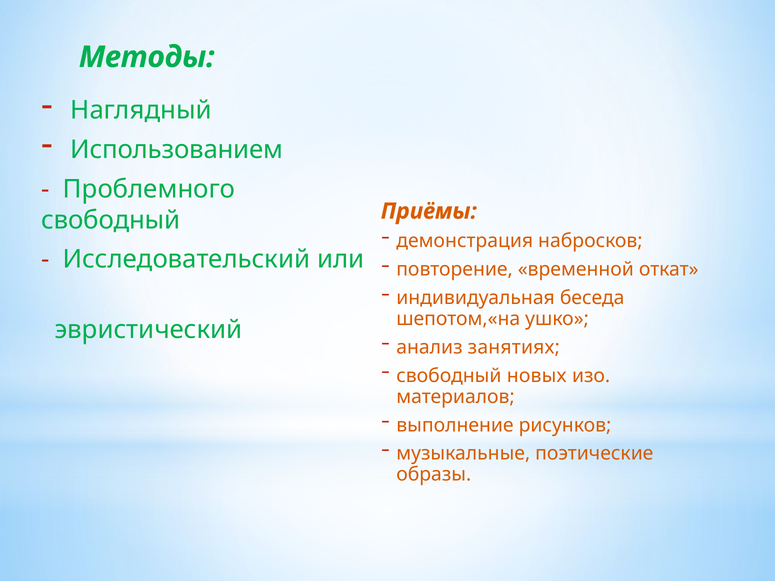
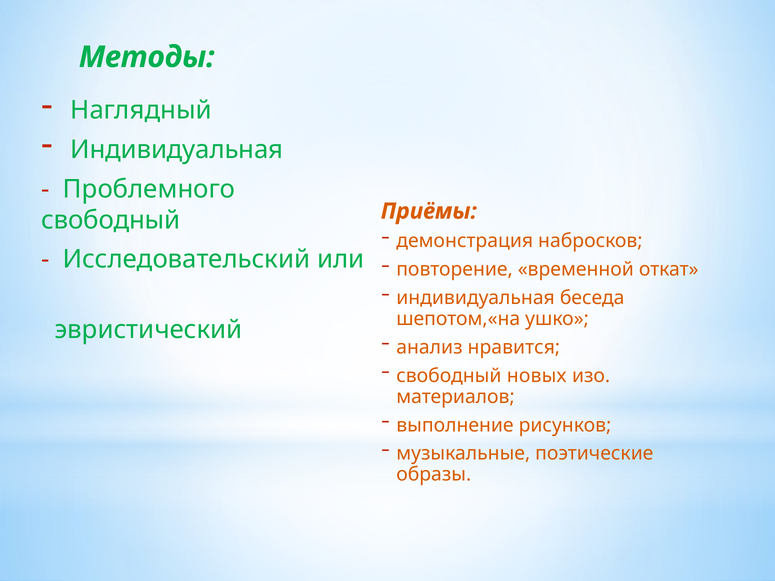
Использованием: Использованием -> Индивидуальная (177, 150)
занятиях: занятиях -> нравится (514, 347)
